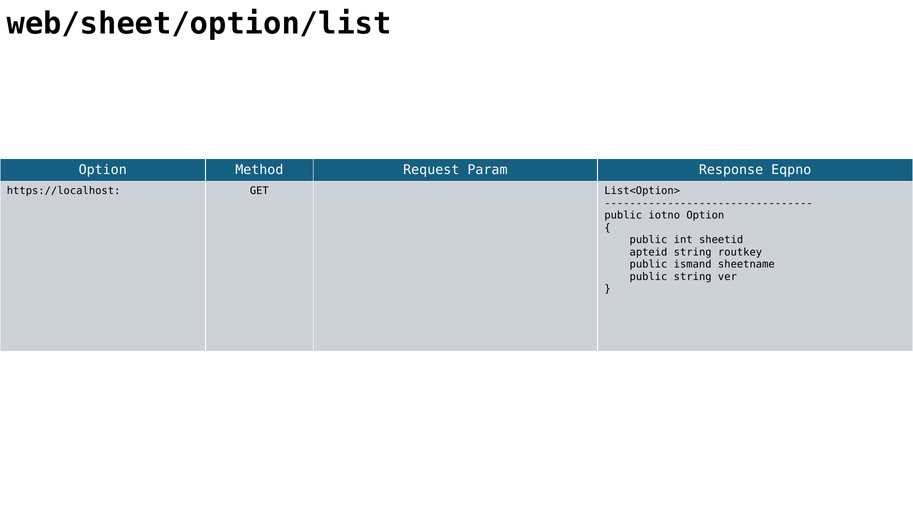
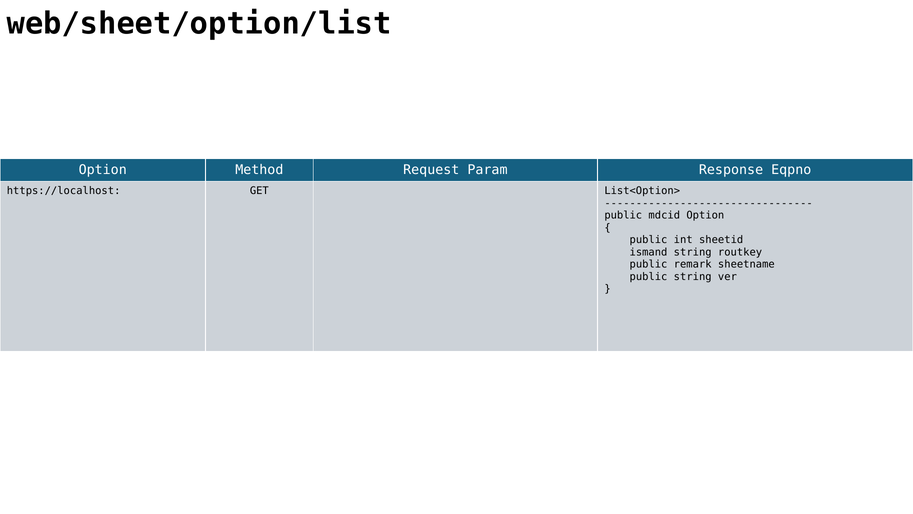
iotno: iotno -> mdcid (664, 215)
apteid: apteid -> ismand (648, 252)
ismand: ismand -> remark (693, 264)
